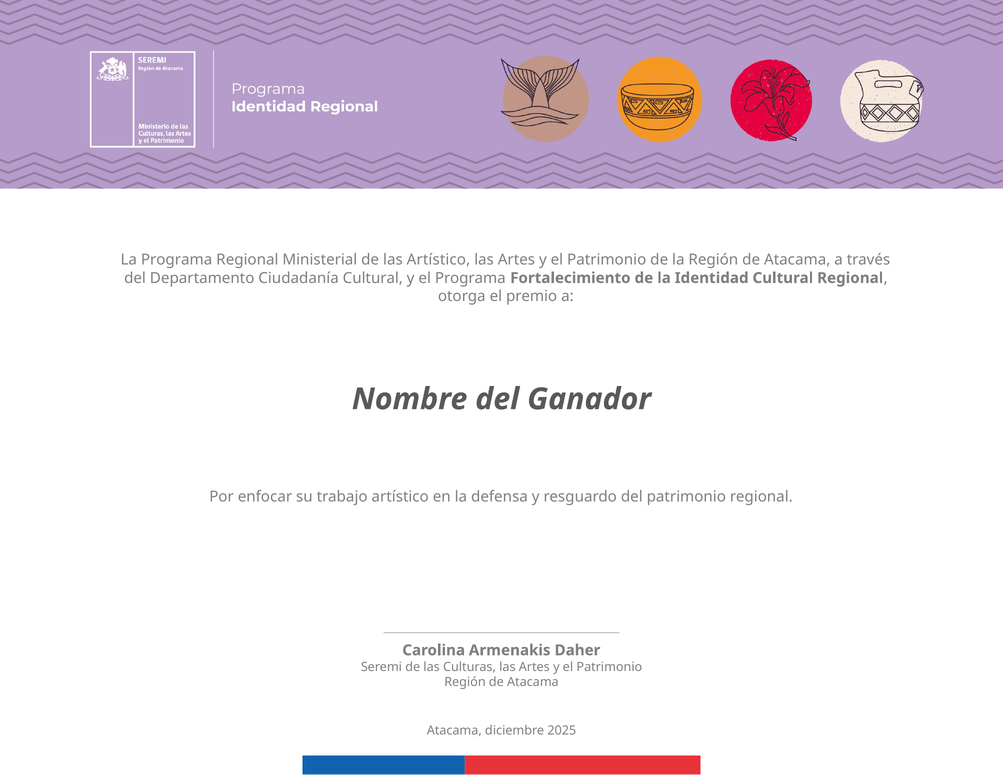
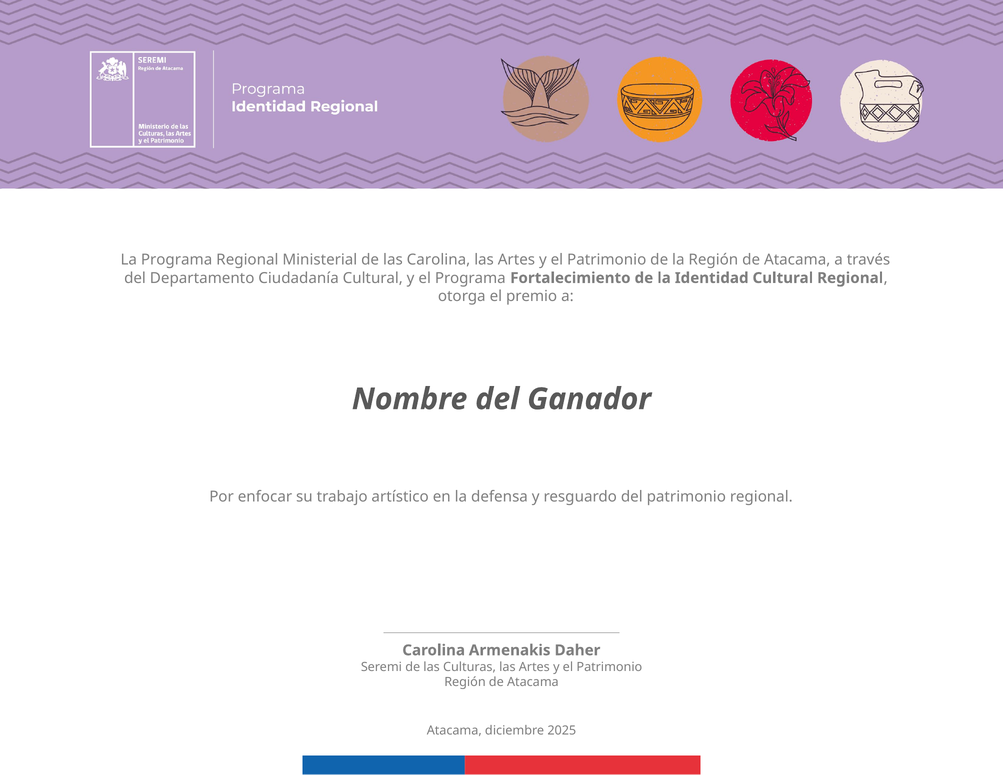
las Artístico: Artístico -> Carolina (439, 260)
